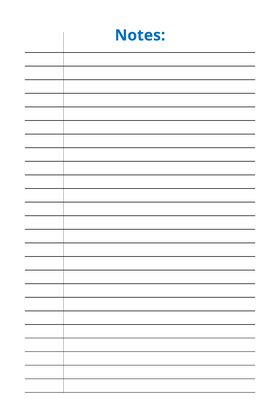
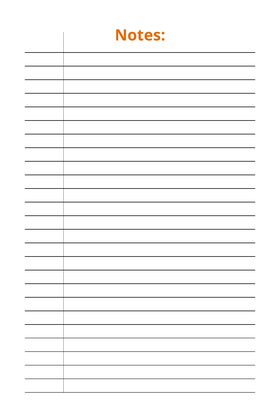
Notes colour: blue -> orange (140, 35)
